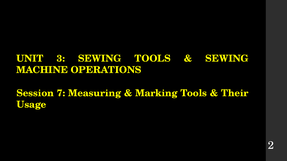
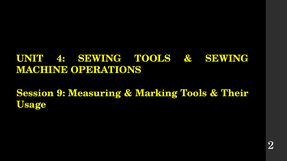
3: 3 -> 4 (61, 59)
7: 7 -> 9 (61, 93)
